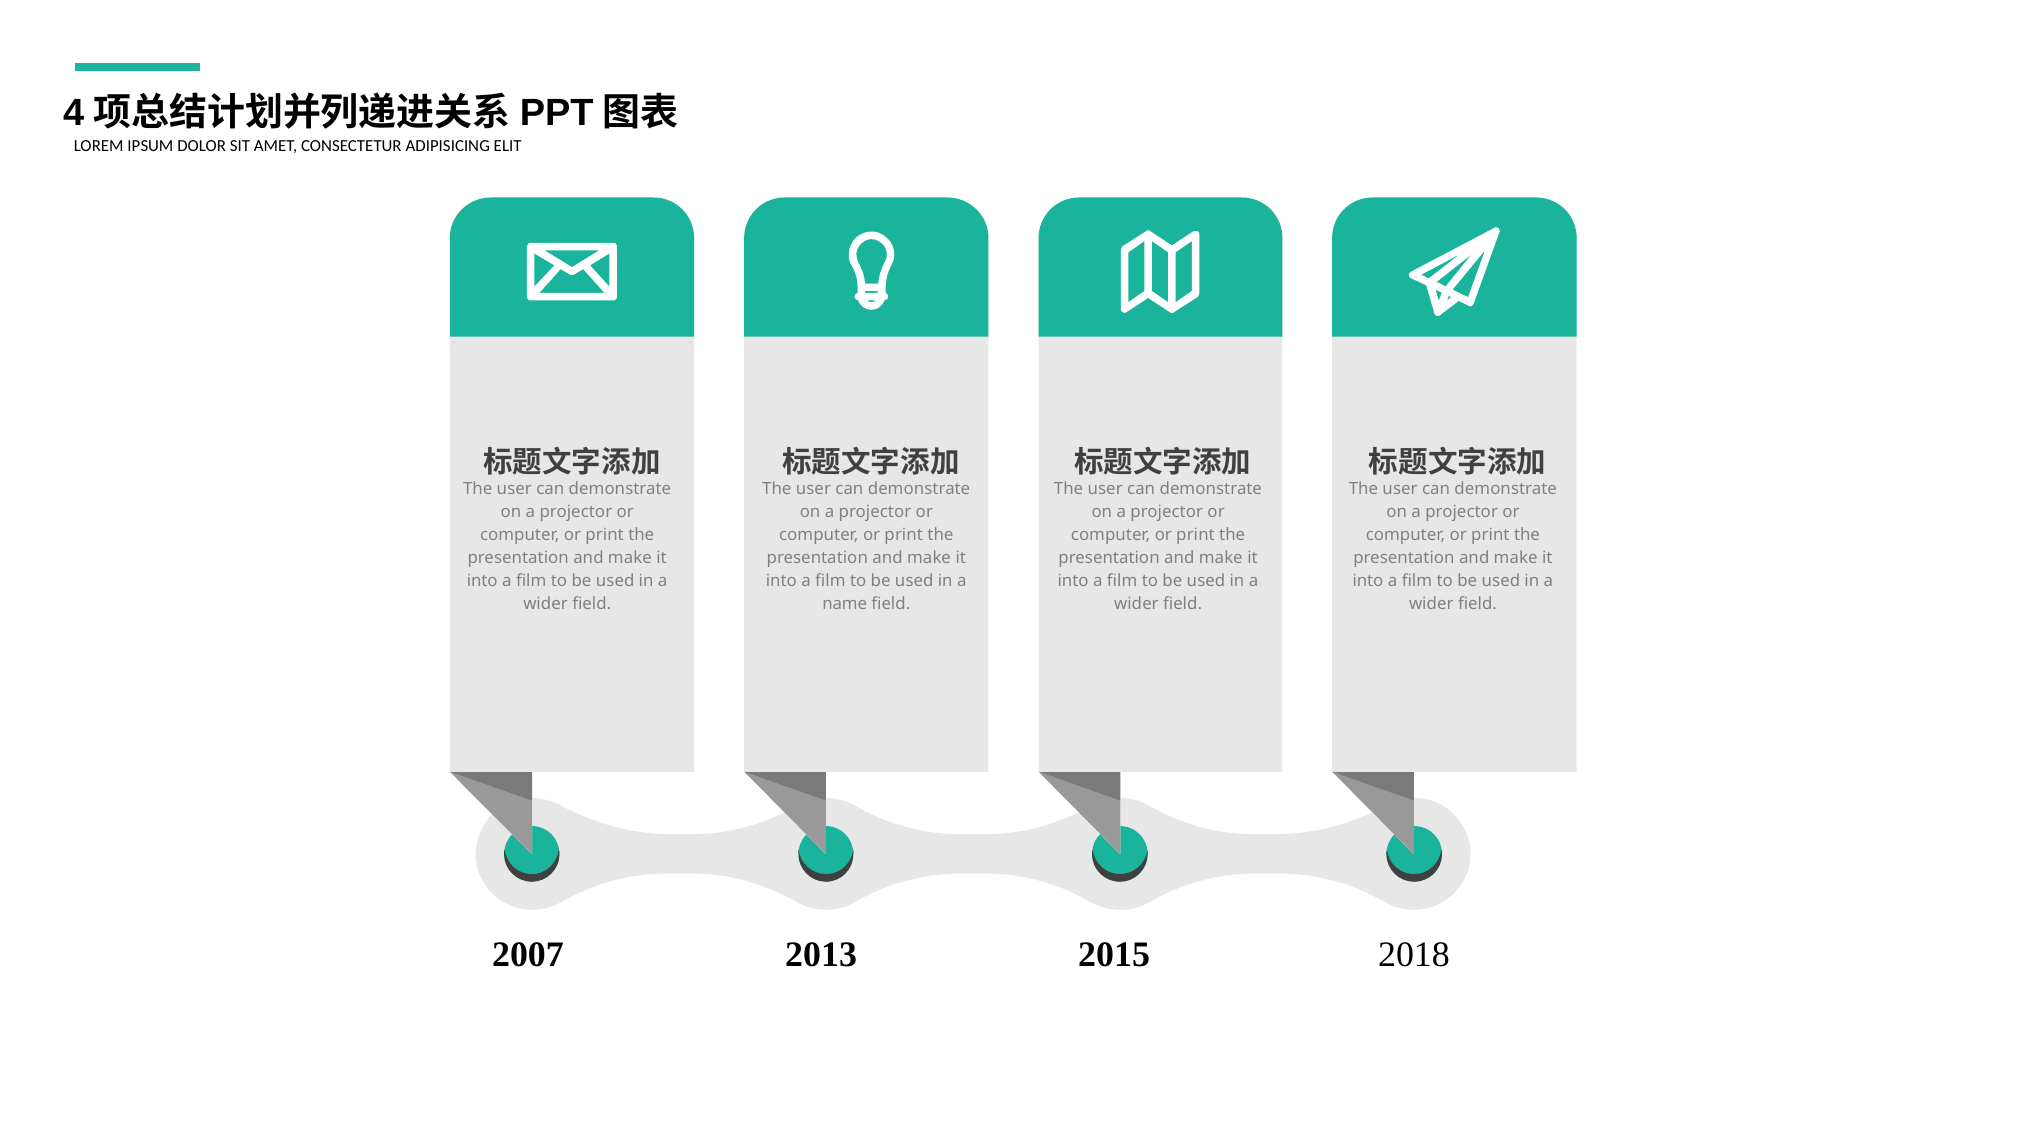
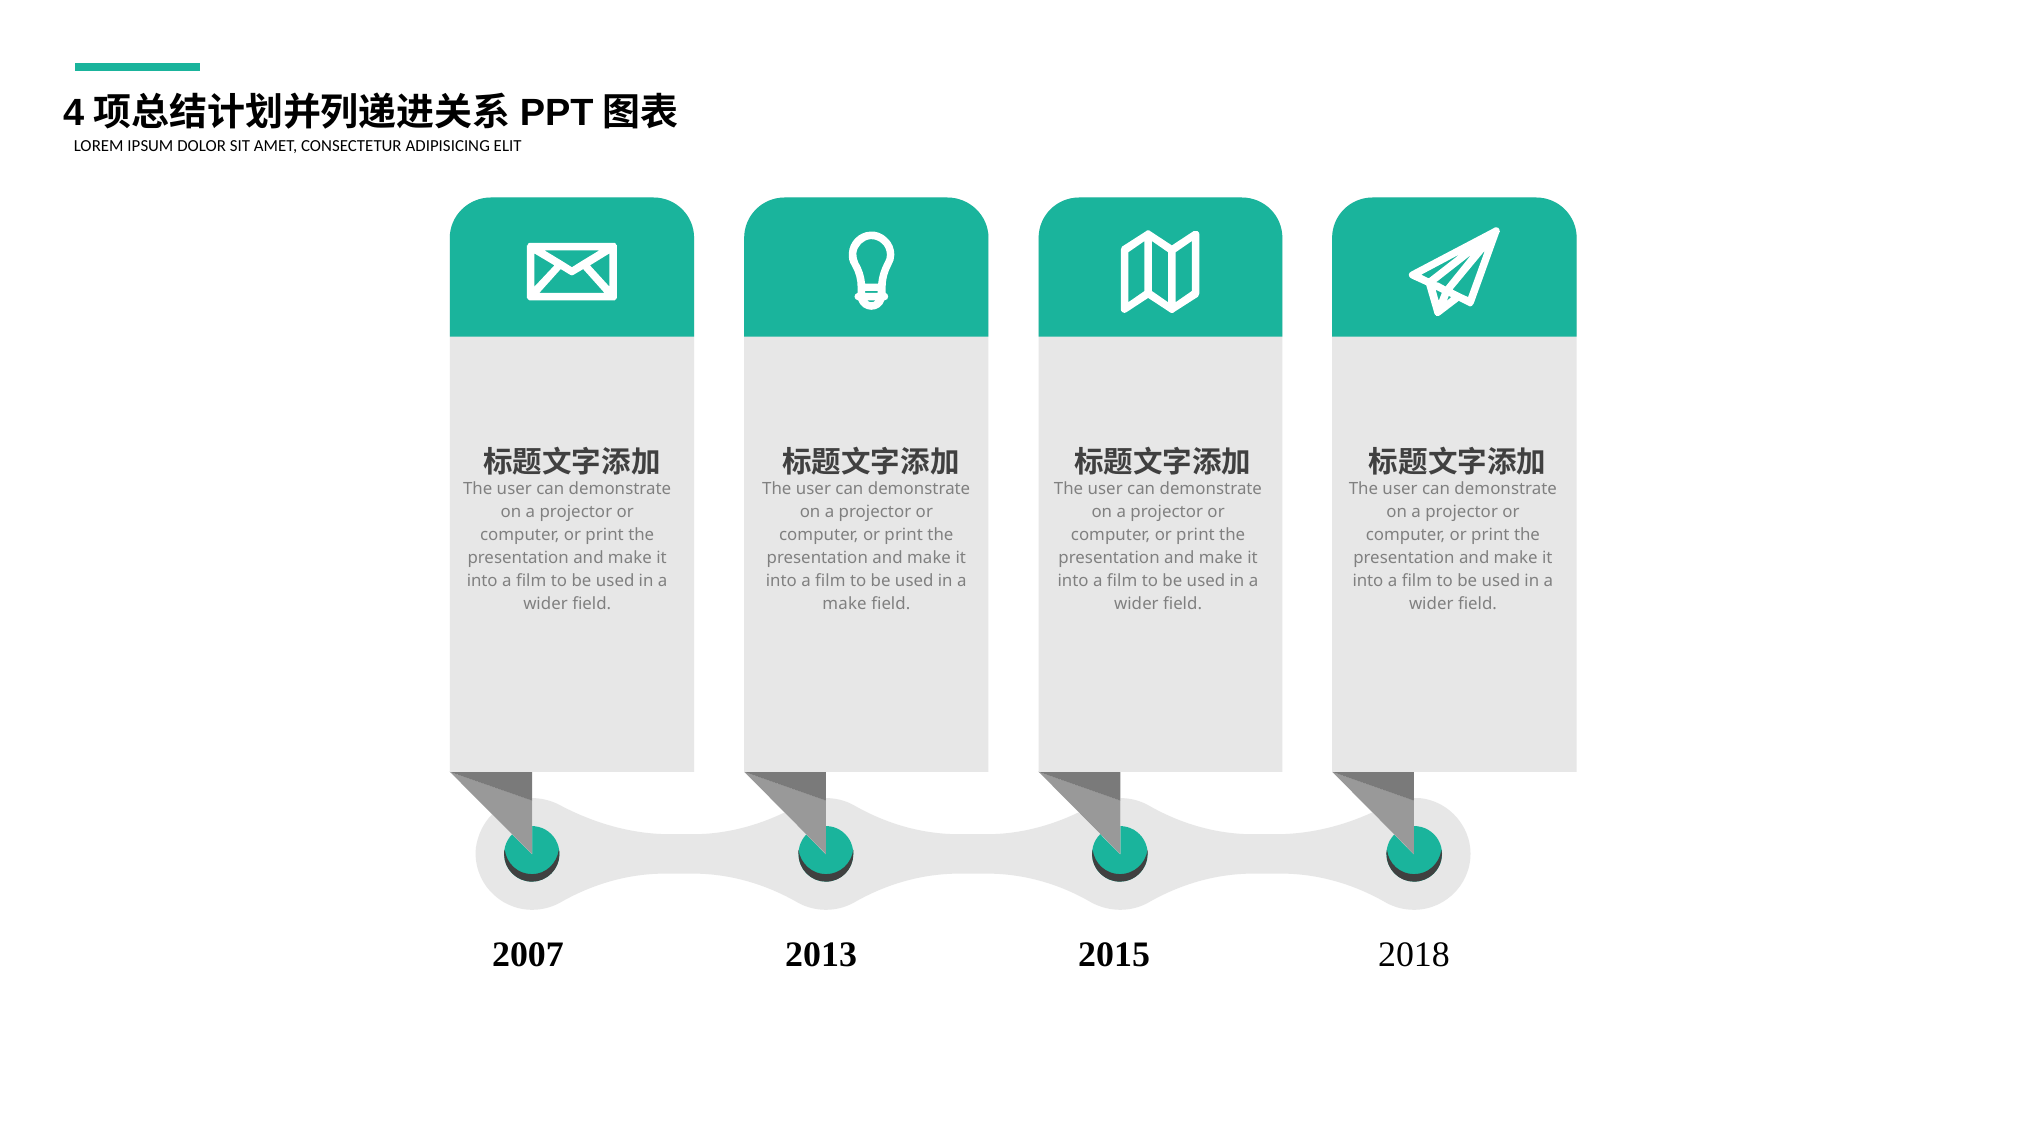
name: name -> make (845, 605)
